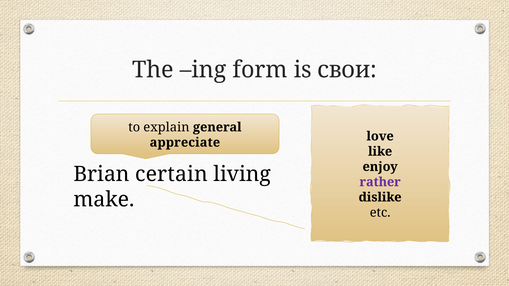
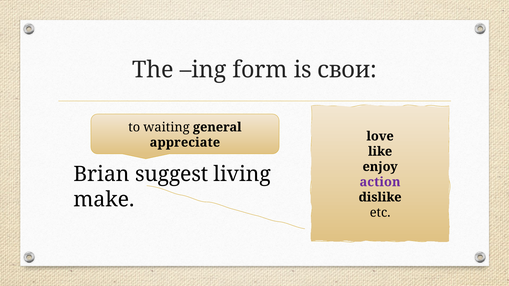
explain: explain -> waiting (167, 127)
certain: certain -> suggest (172, 174)
rather: rather -> action (380, 182)
